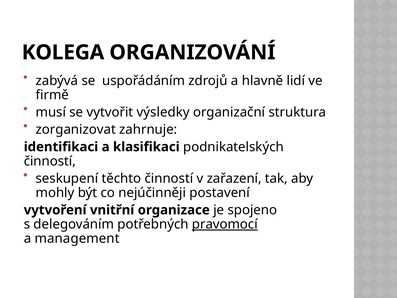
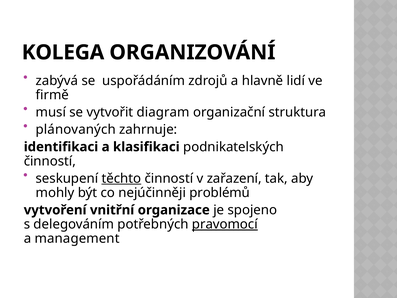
výsledky: výsledky -> diagram (163, 112)
zorganizovat: zorganizovat -> plánovaných (76, 130)
těchto underline: none -> present (121, 178)
postavení: postavení -> problémů (220, 193)
